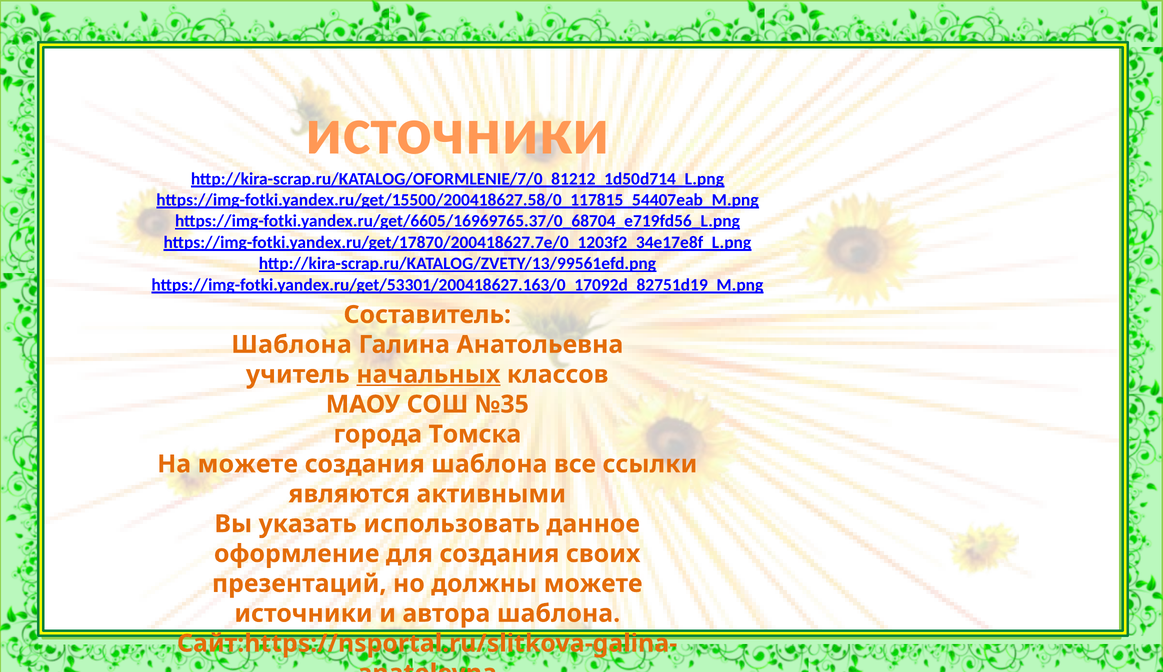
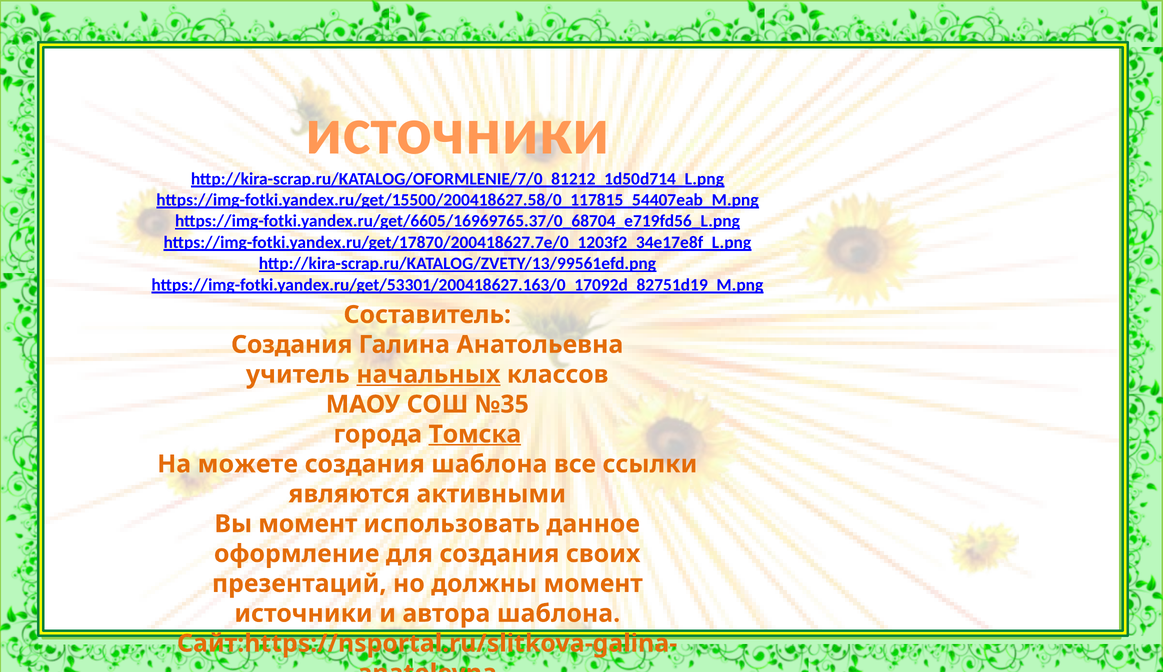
Шаблона: Шаблона -> Создания (292, 344)
Томска underline: none -> present (475, 434)
Вы указать: указать -> момент (308, 523)
должны можете: можете -> момент (593, 583)
